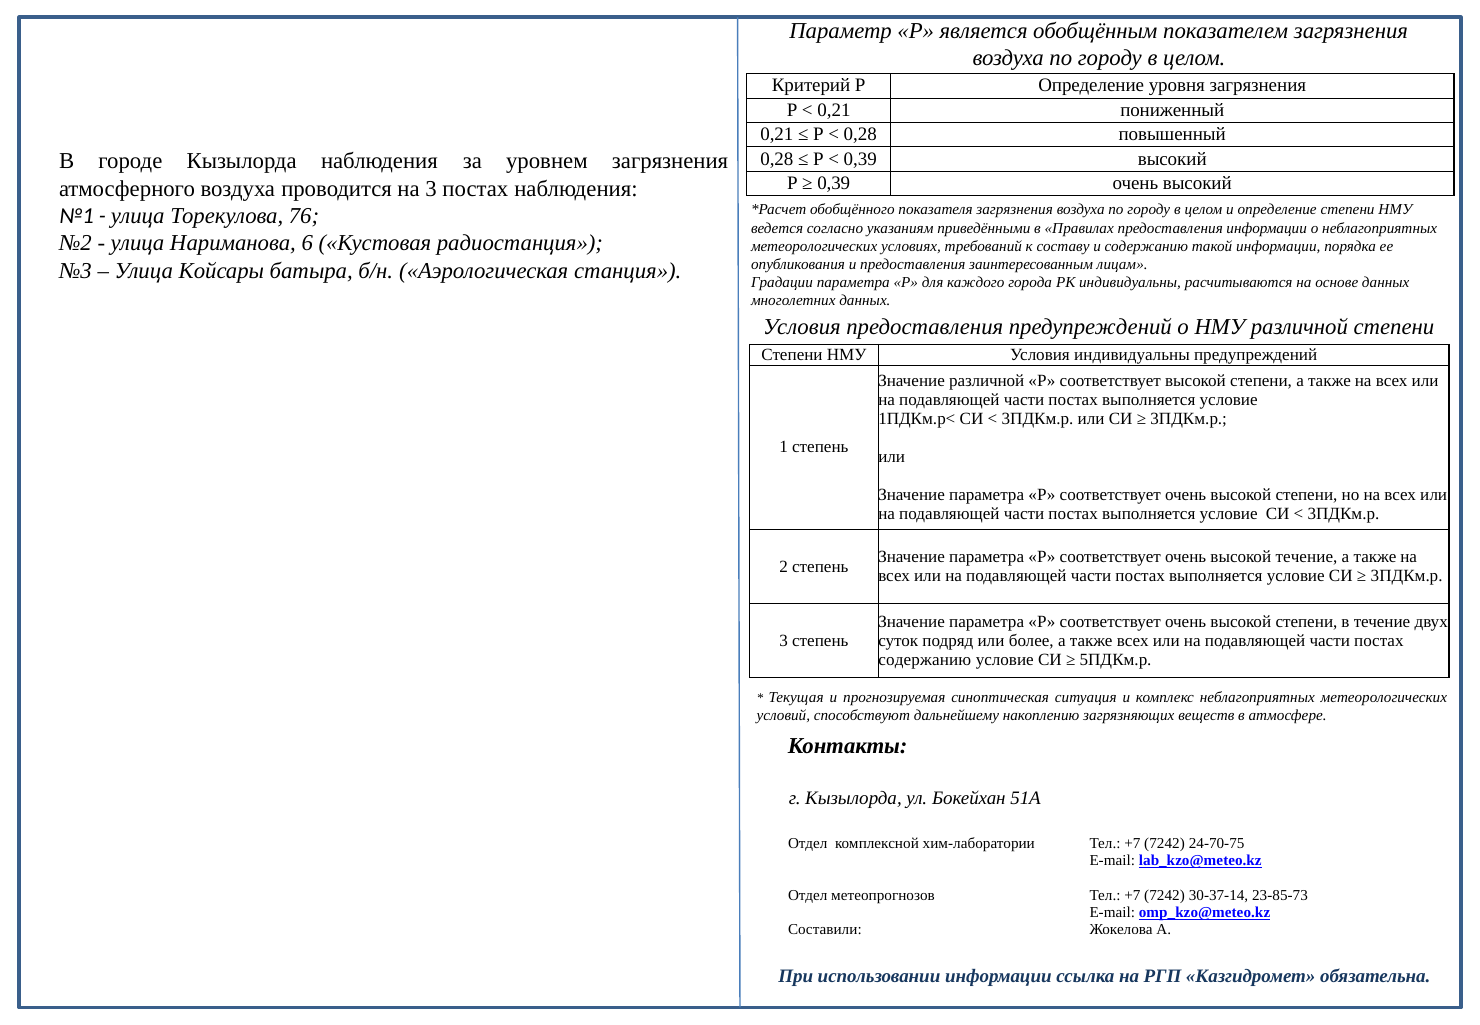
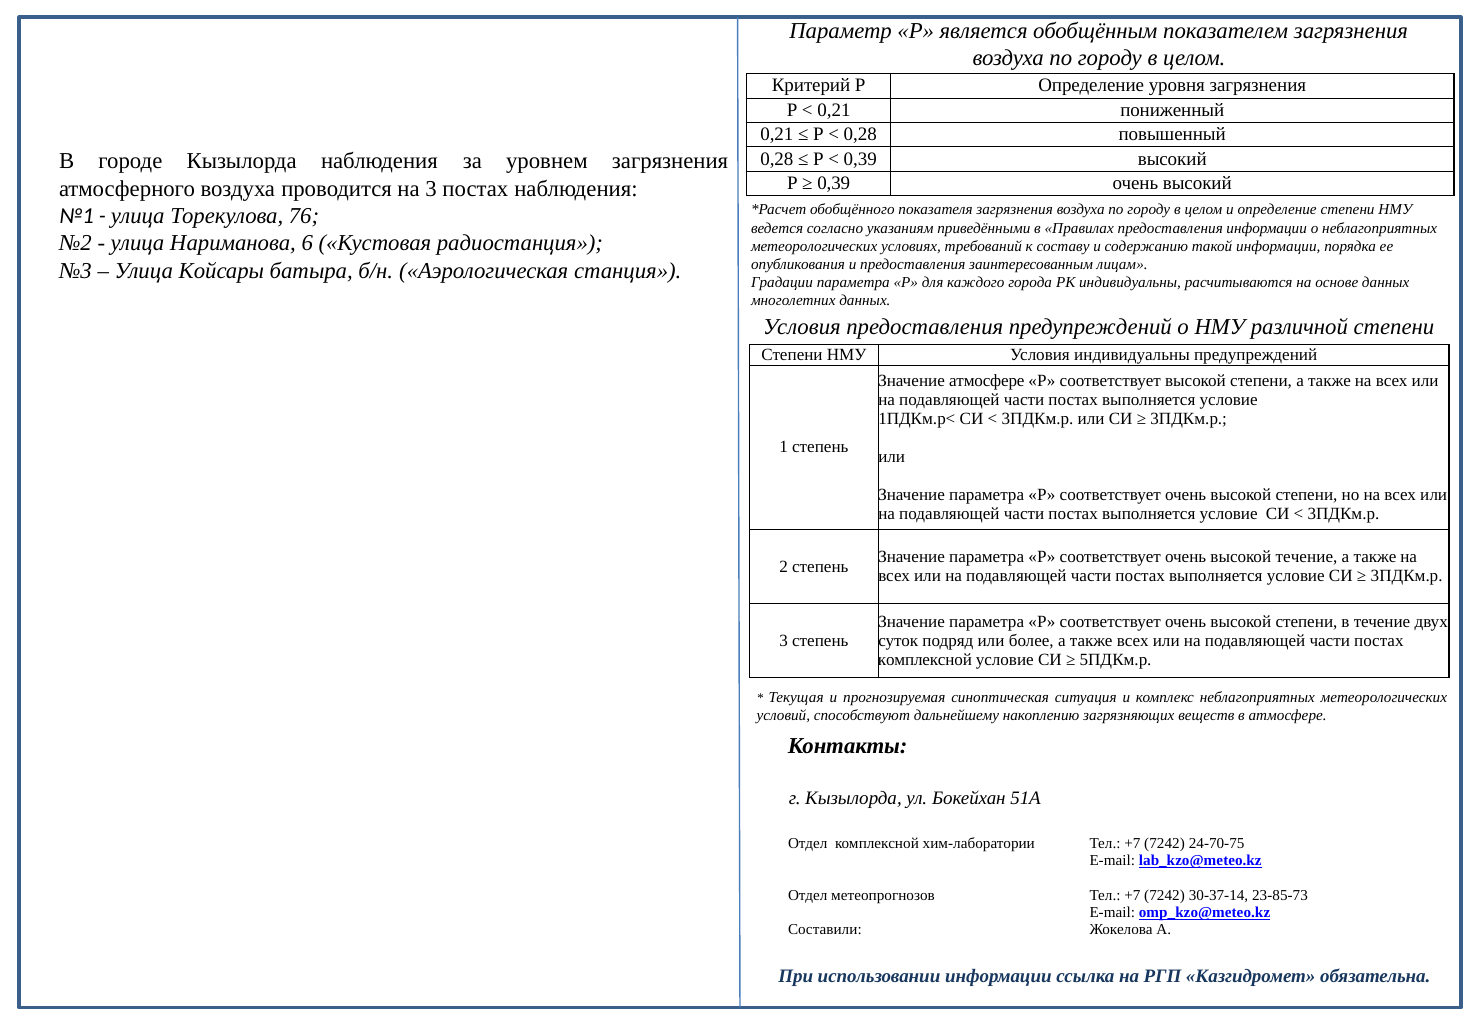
Значение различной: различной -> атмосфере (987, 381)
содержанию: содержанию -> комплексной (925, 659)
